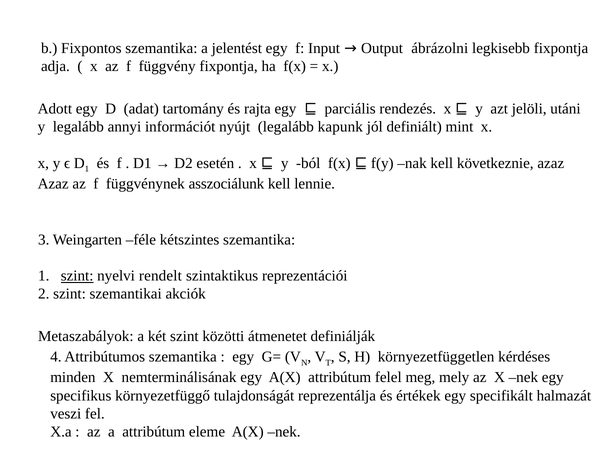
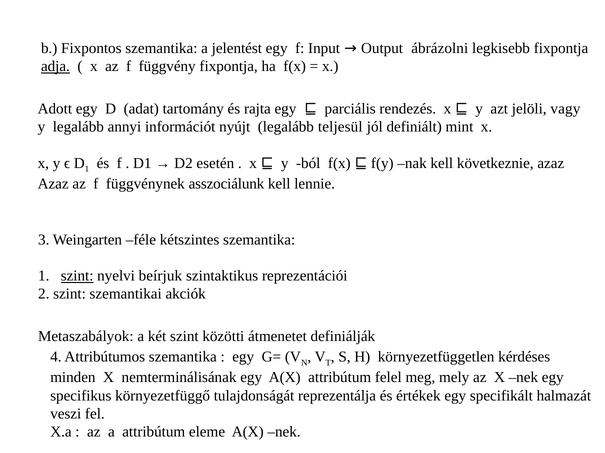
adja underline: none -> present (55, 67)
utáni: utáni -> vagy (565, 109)
kapunk: kapunk -> teljesül (340, 127)
rendelt: rendelt -> beírjuk (160, 276)
